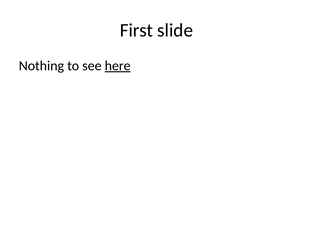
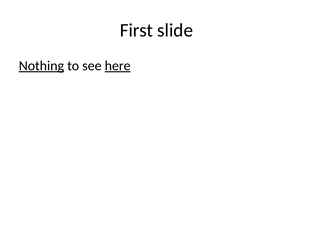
Nothing underline: none -> present (41, 66)
